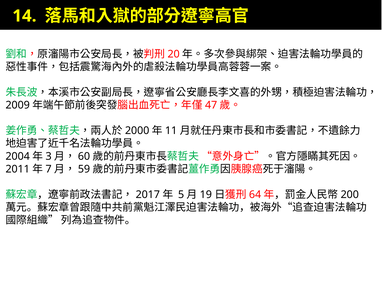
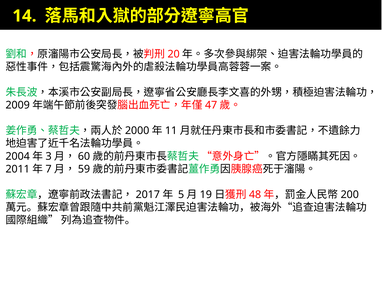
64: 64 -> 48 (255, 194)
